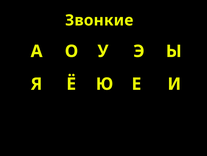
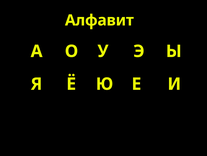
Звонкие: Звонкие -> Алфавит (99, 20)
